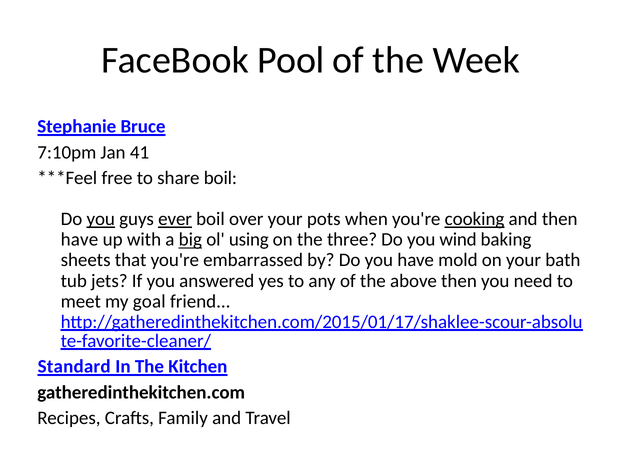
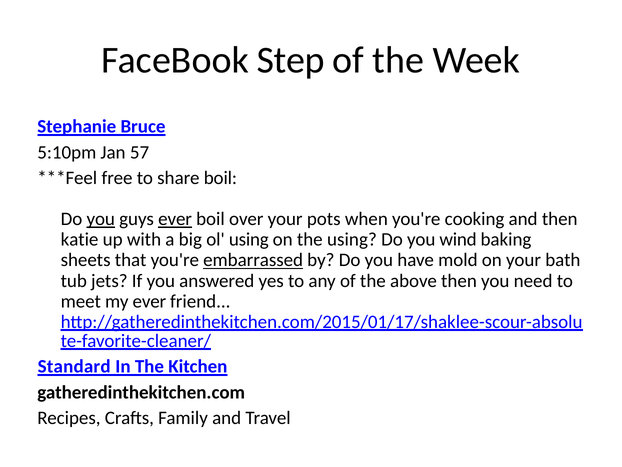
Pool: Pool -> Step (291, 60)
7:10pm: 7:10pm -> 5:10pm (67, 152)
41: 41 -> 57 (140, 152)
cooking underline: present -> none (475, 219)
have: have -> katie (80, 239)
big underline: present -> none (190, 239)
the three: three -> using (352, 239)
embarrassed underline: none -> present (253, 260)
my goal: goal -> ever (149, 301)
